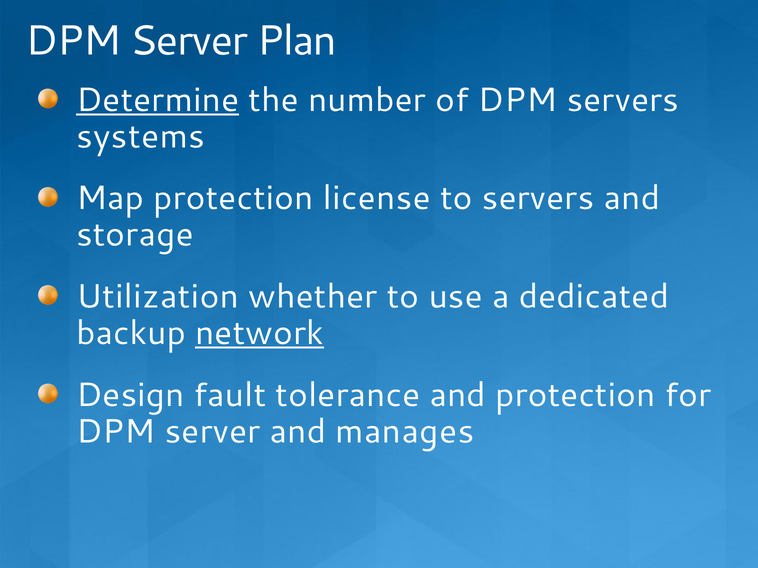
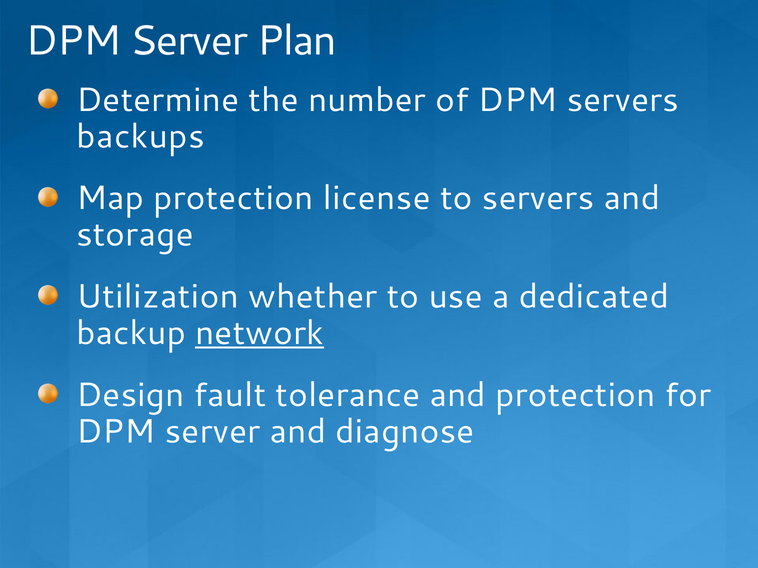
Determine underline: present -> none (158, 100)
systems: systems -> backups (141, 137)
manages: manages -> diagnose (405, 432)
